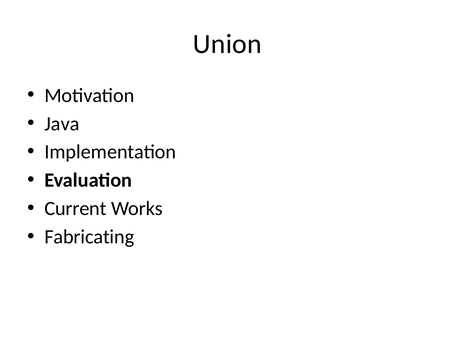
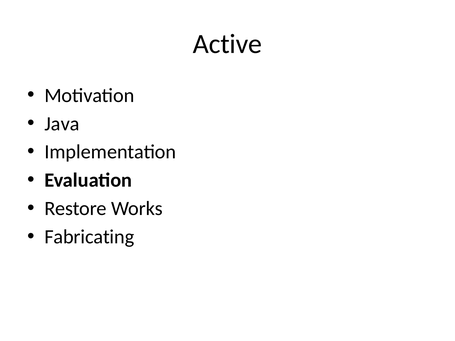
Union: Union -> Active (227, 44)
Current: Current -> Restore (76, 209)
